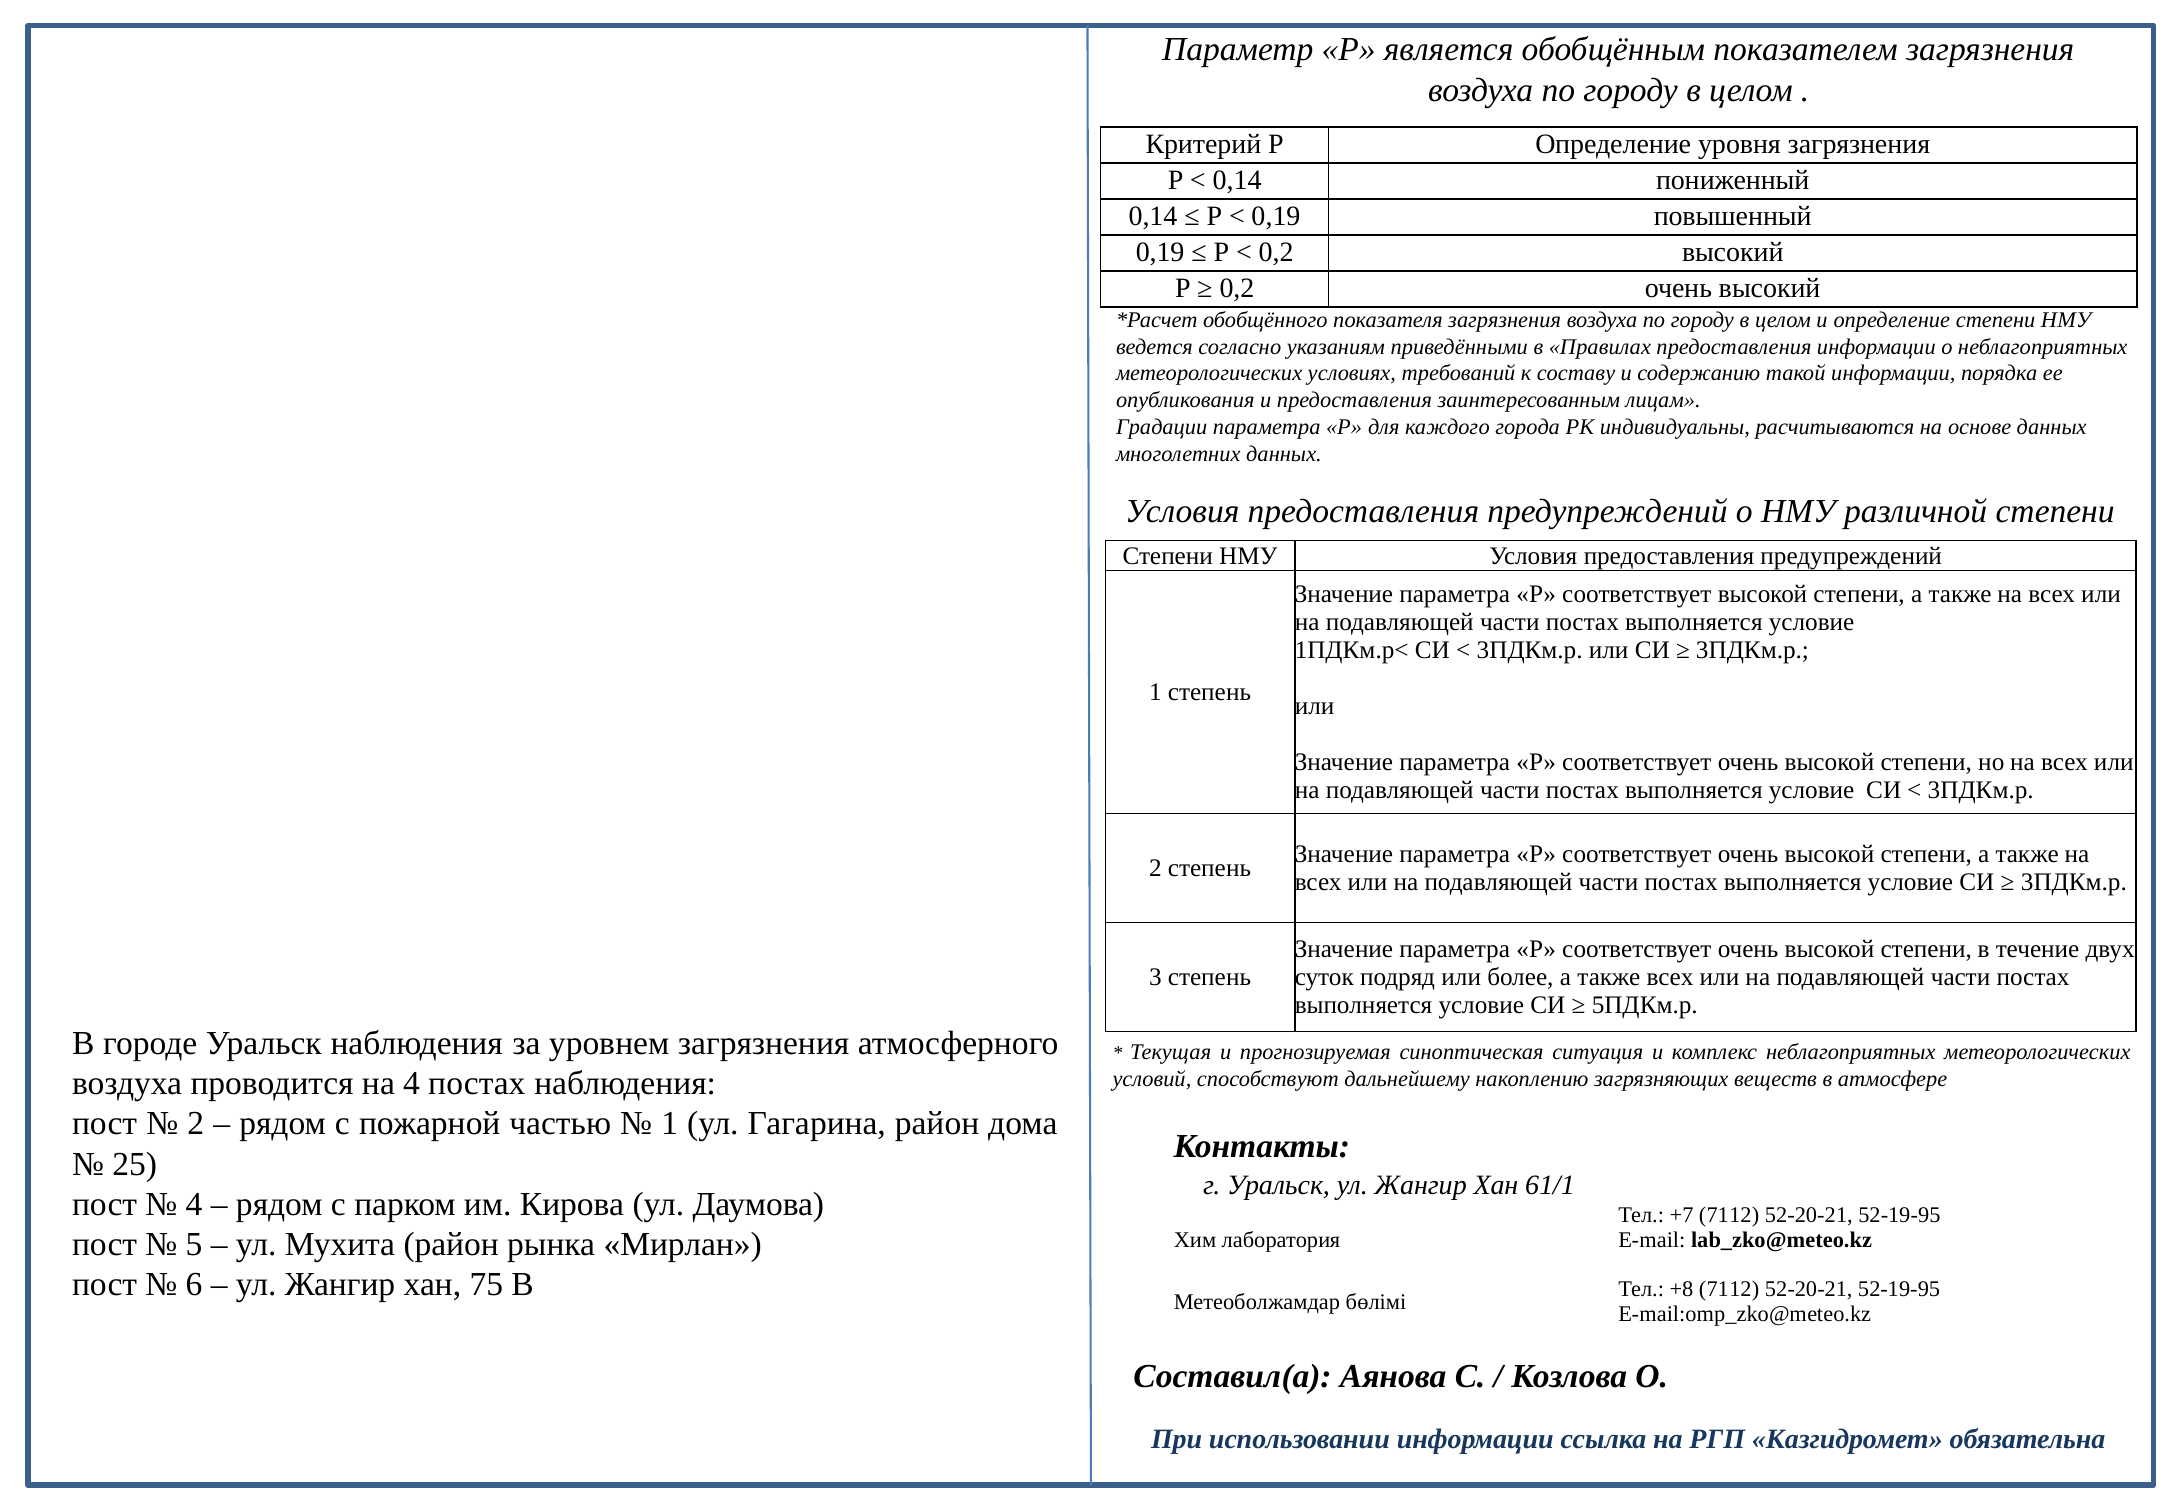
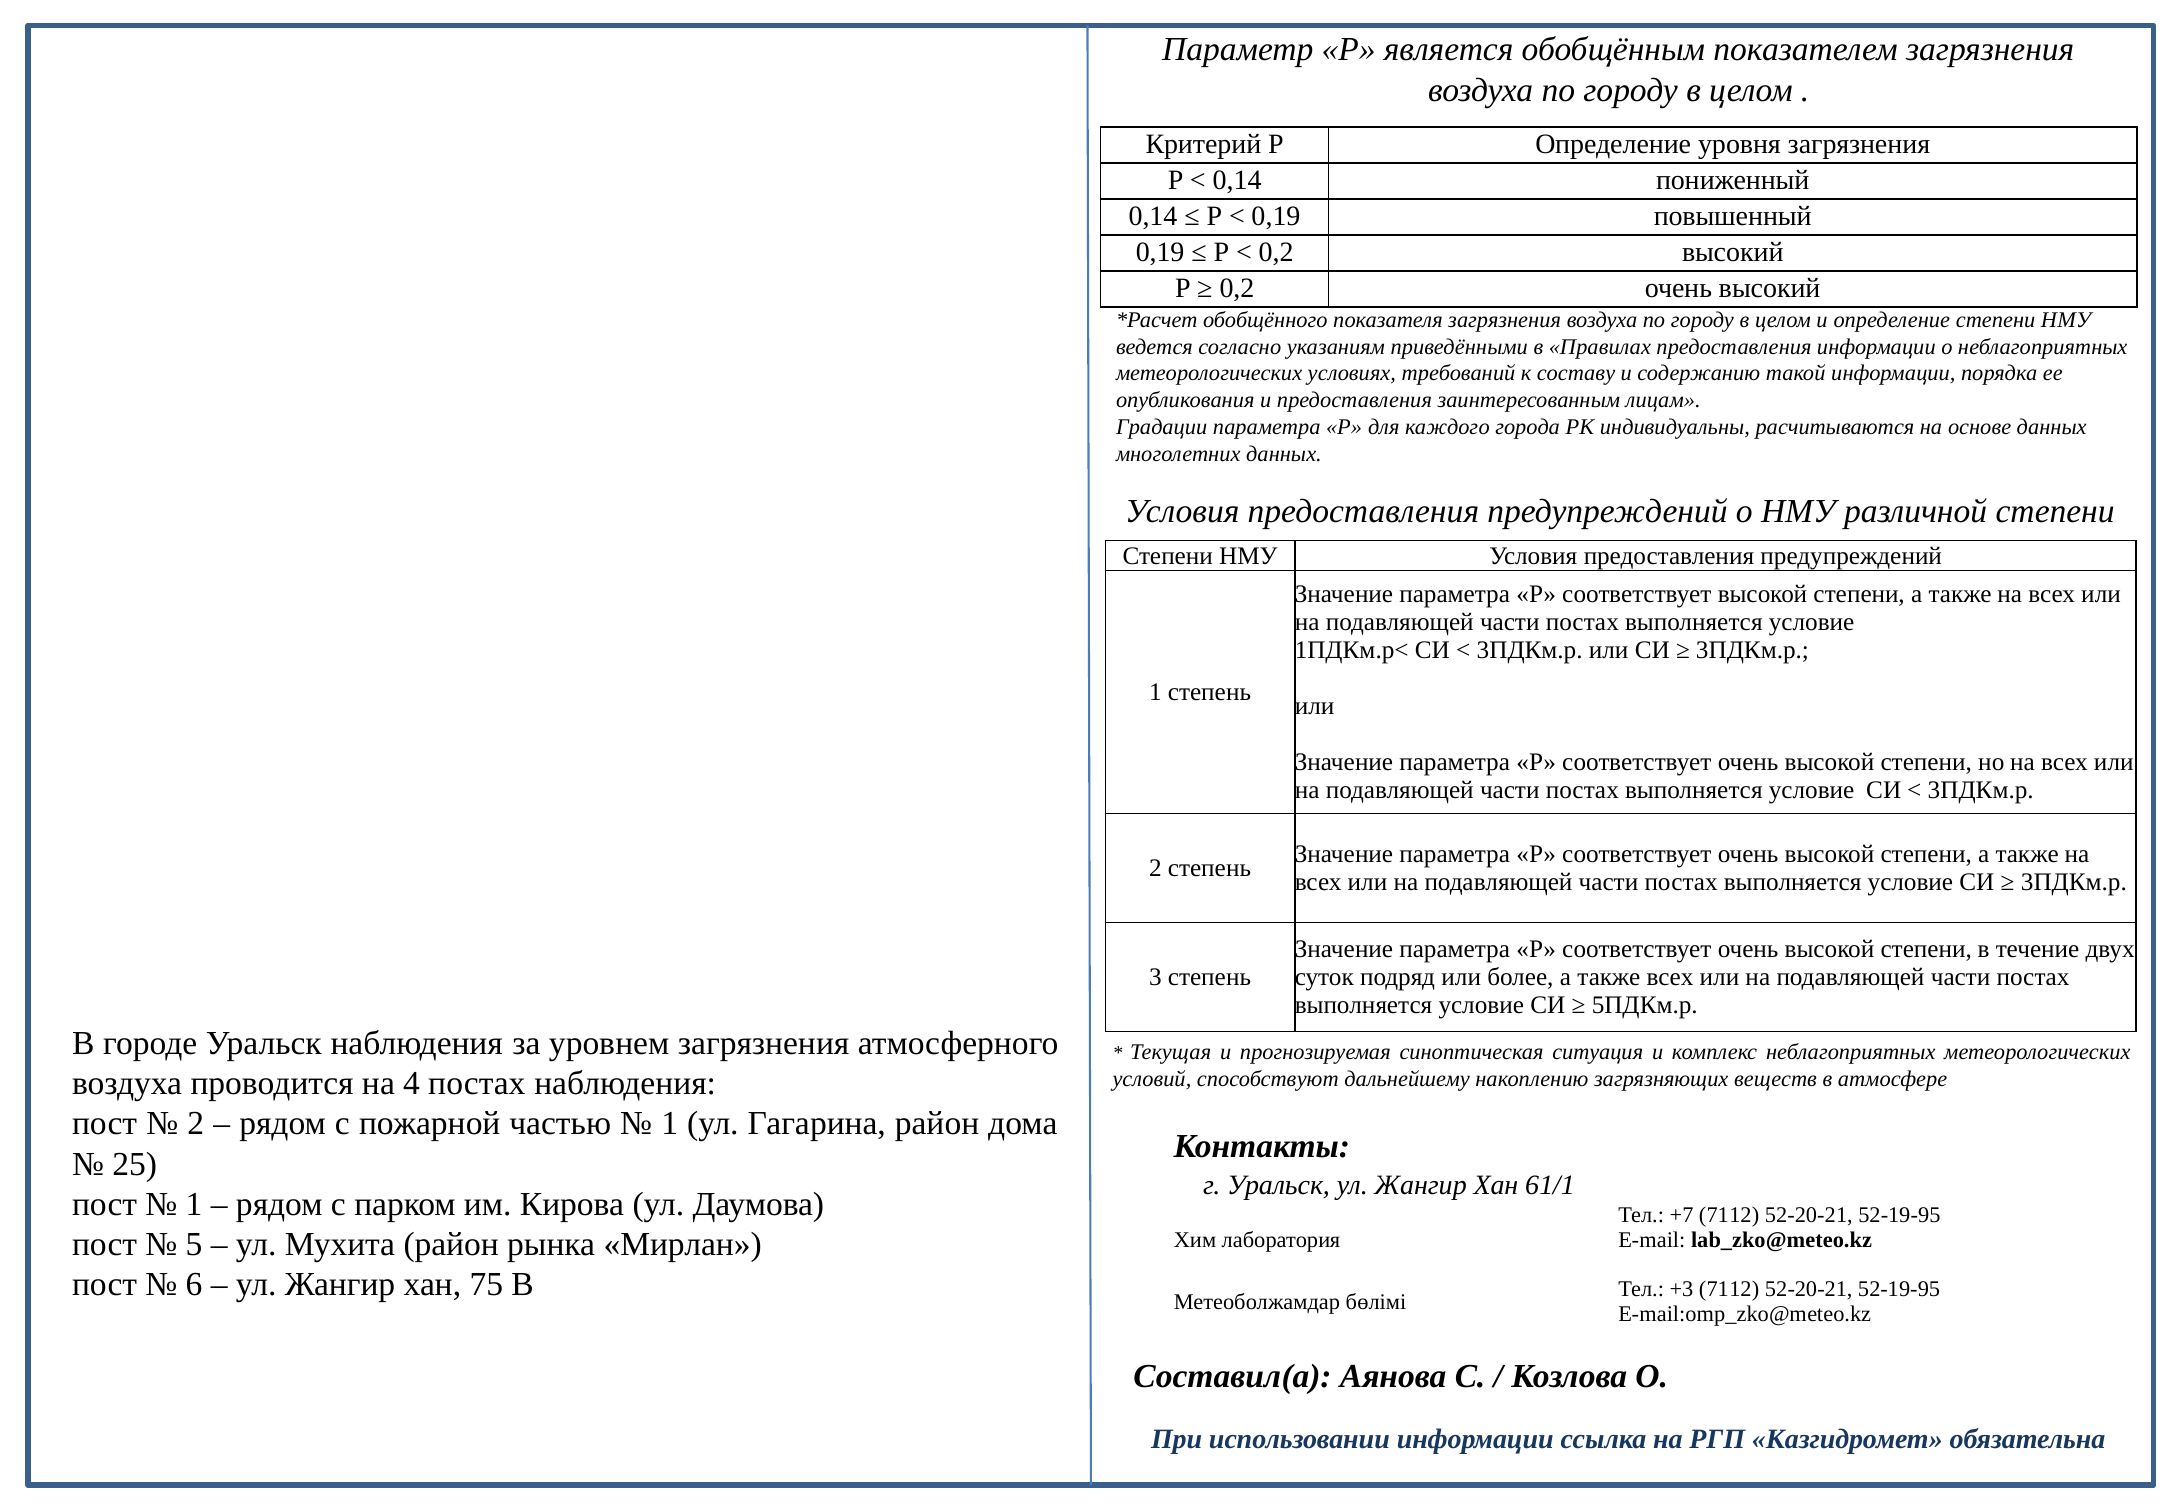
4: 4 -> 1 (194, 1204)
+8: +8 -> +3 (1681, 1289)
